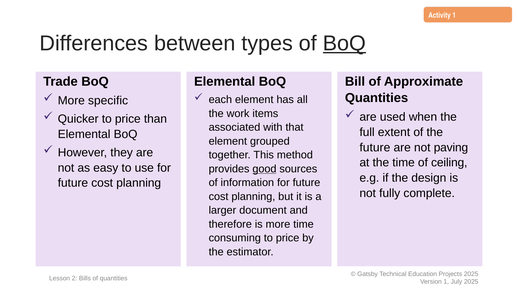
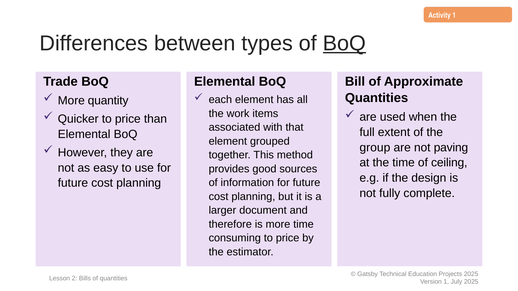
specific: specific -> quantity (108, 101)
future: future -> group (375, 148)
good underline: present -> none (264, 169)
